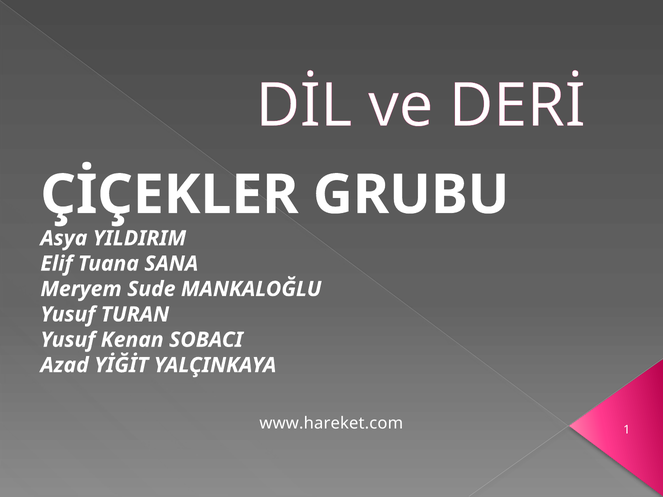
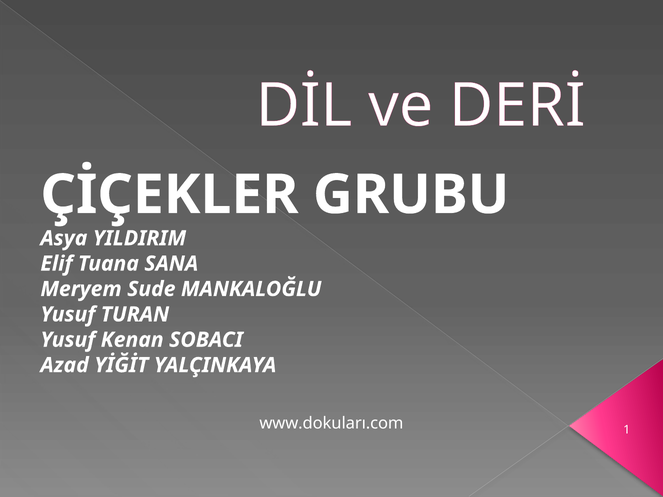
www.hareket.com: www.hareket.com -> www.dokuları.com (331, 424)
